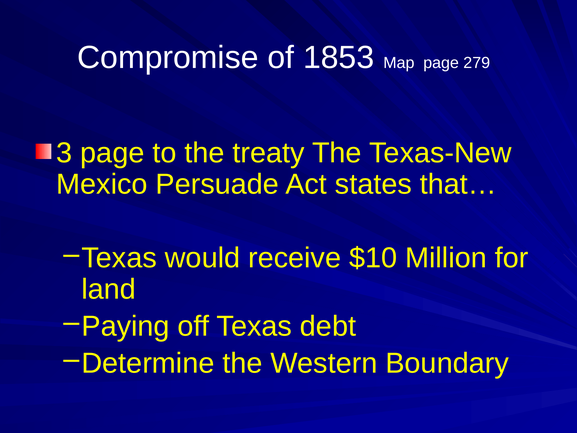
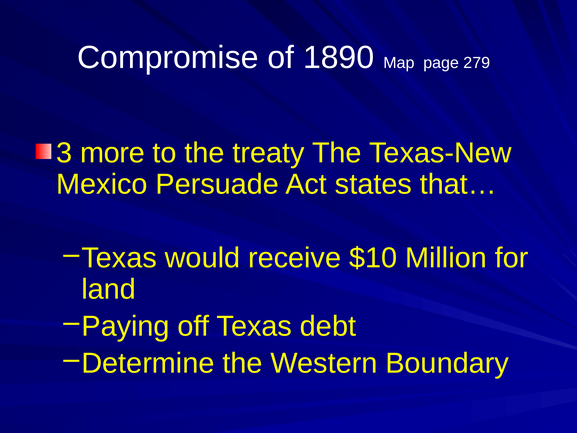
1853: 1853 -> 1890 (339, 58)
3 page: page -> more (112, 153)
